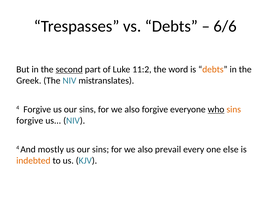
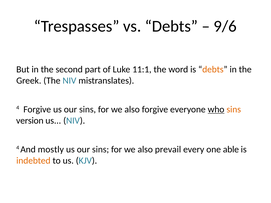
6/6: 6/6 -> 9/6 (225, 26)
second underline: present -> none (69, 69)
11:2: 11:2 -> 11:1 (142, 69)
forgive: forgive -> version (30, 121)
else: else -> able (231, 150)
